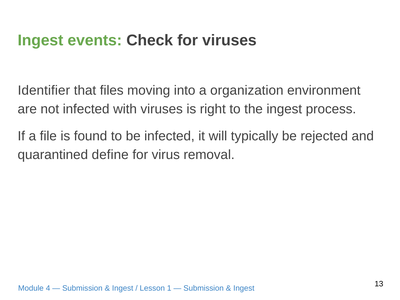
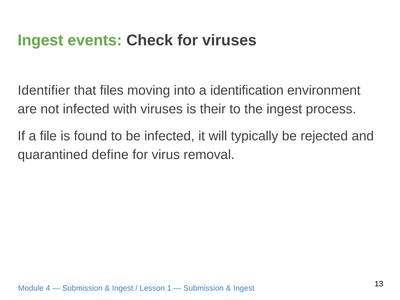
organization: organization -> identification (247, 91)
right: right -> their (213, 109)
